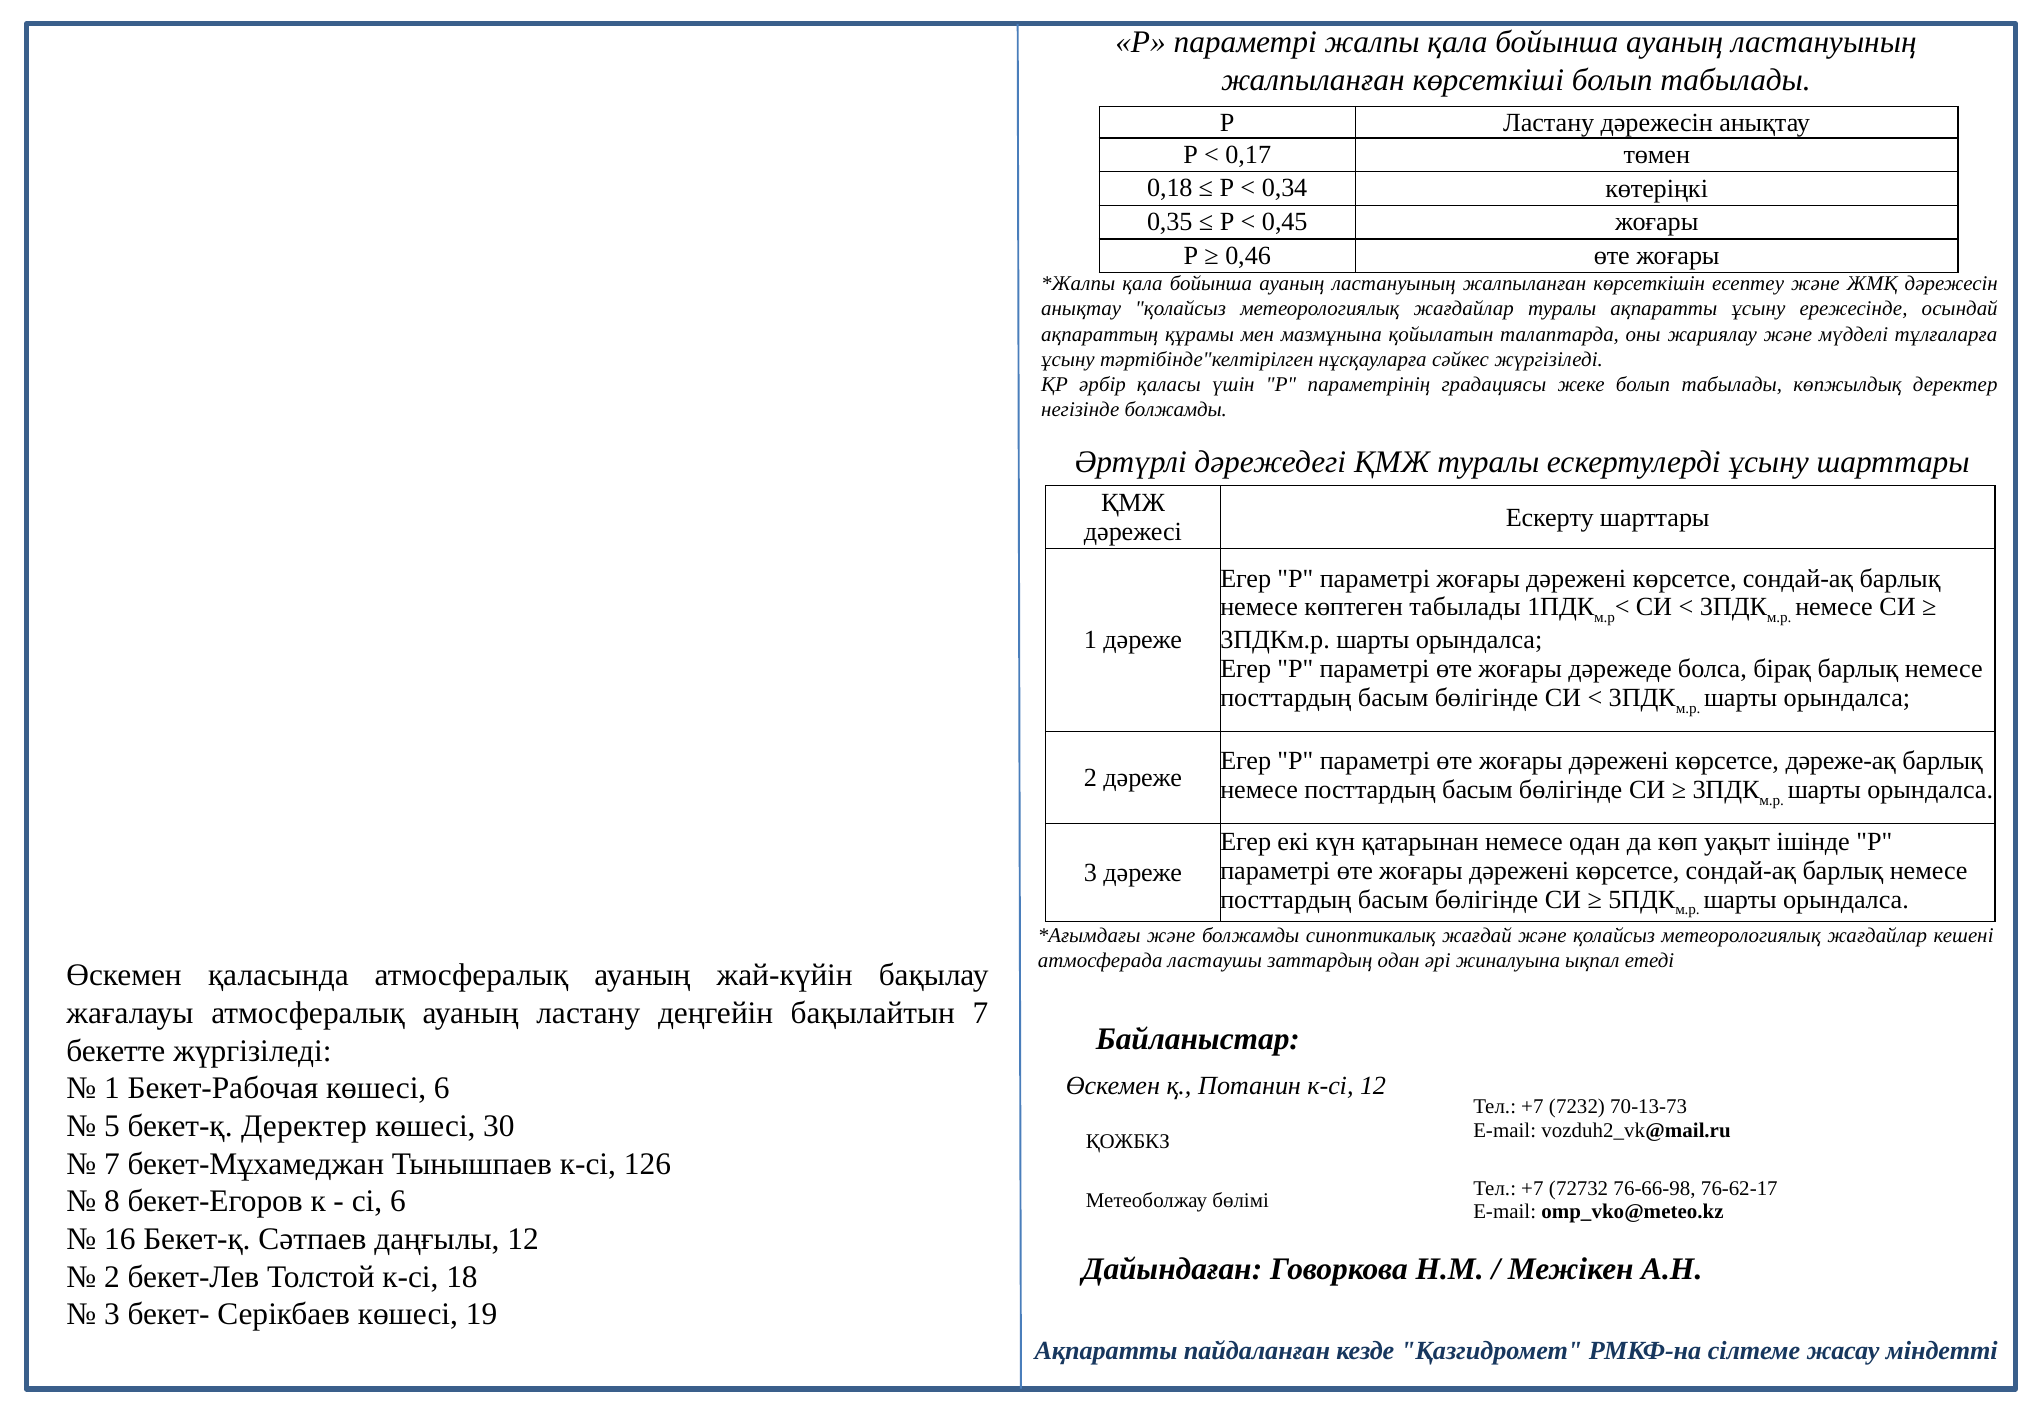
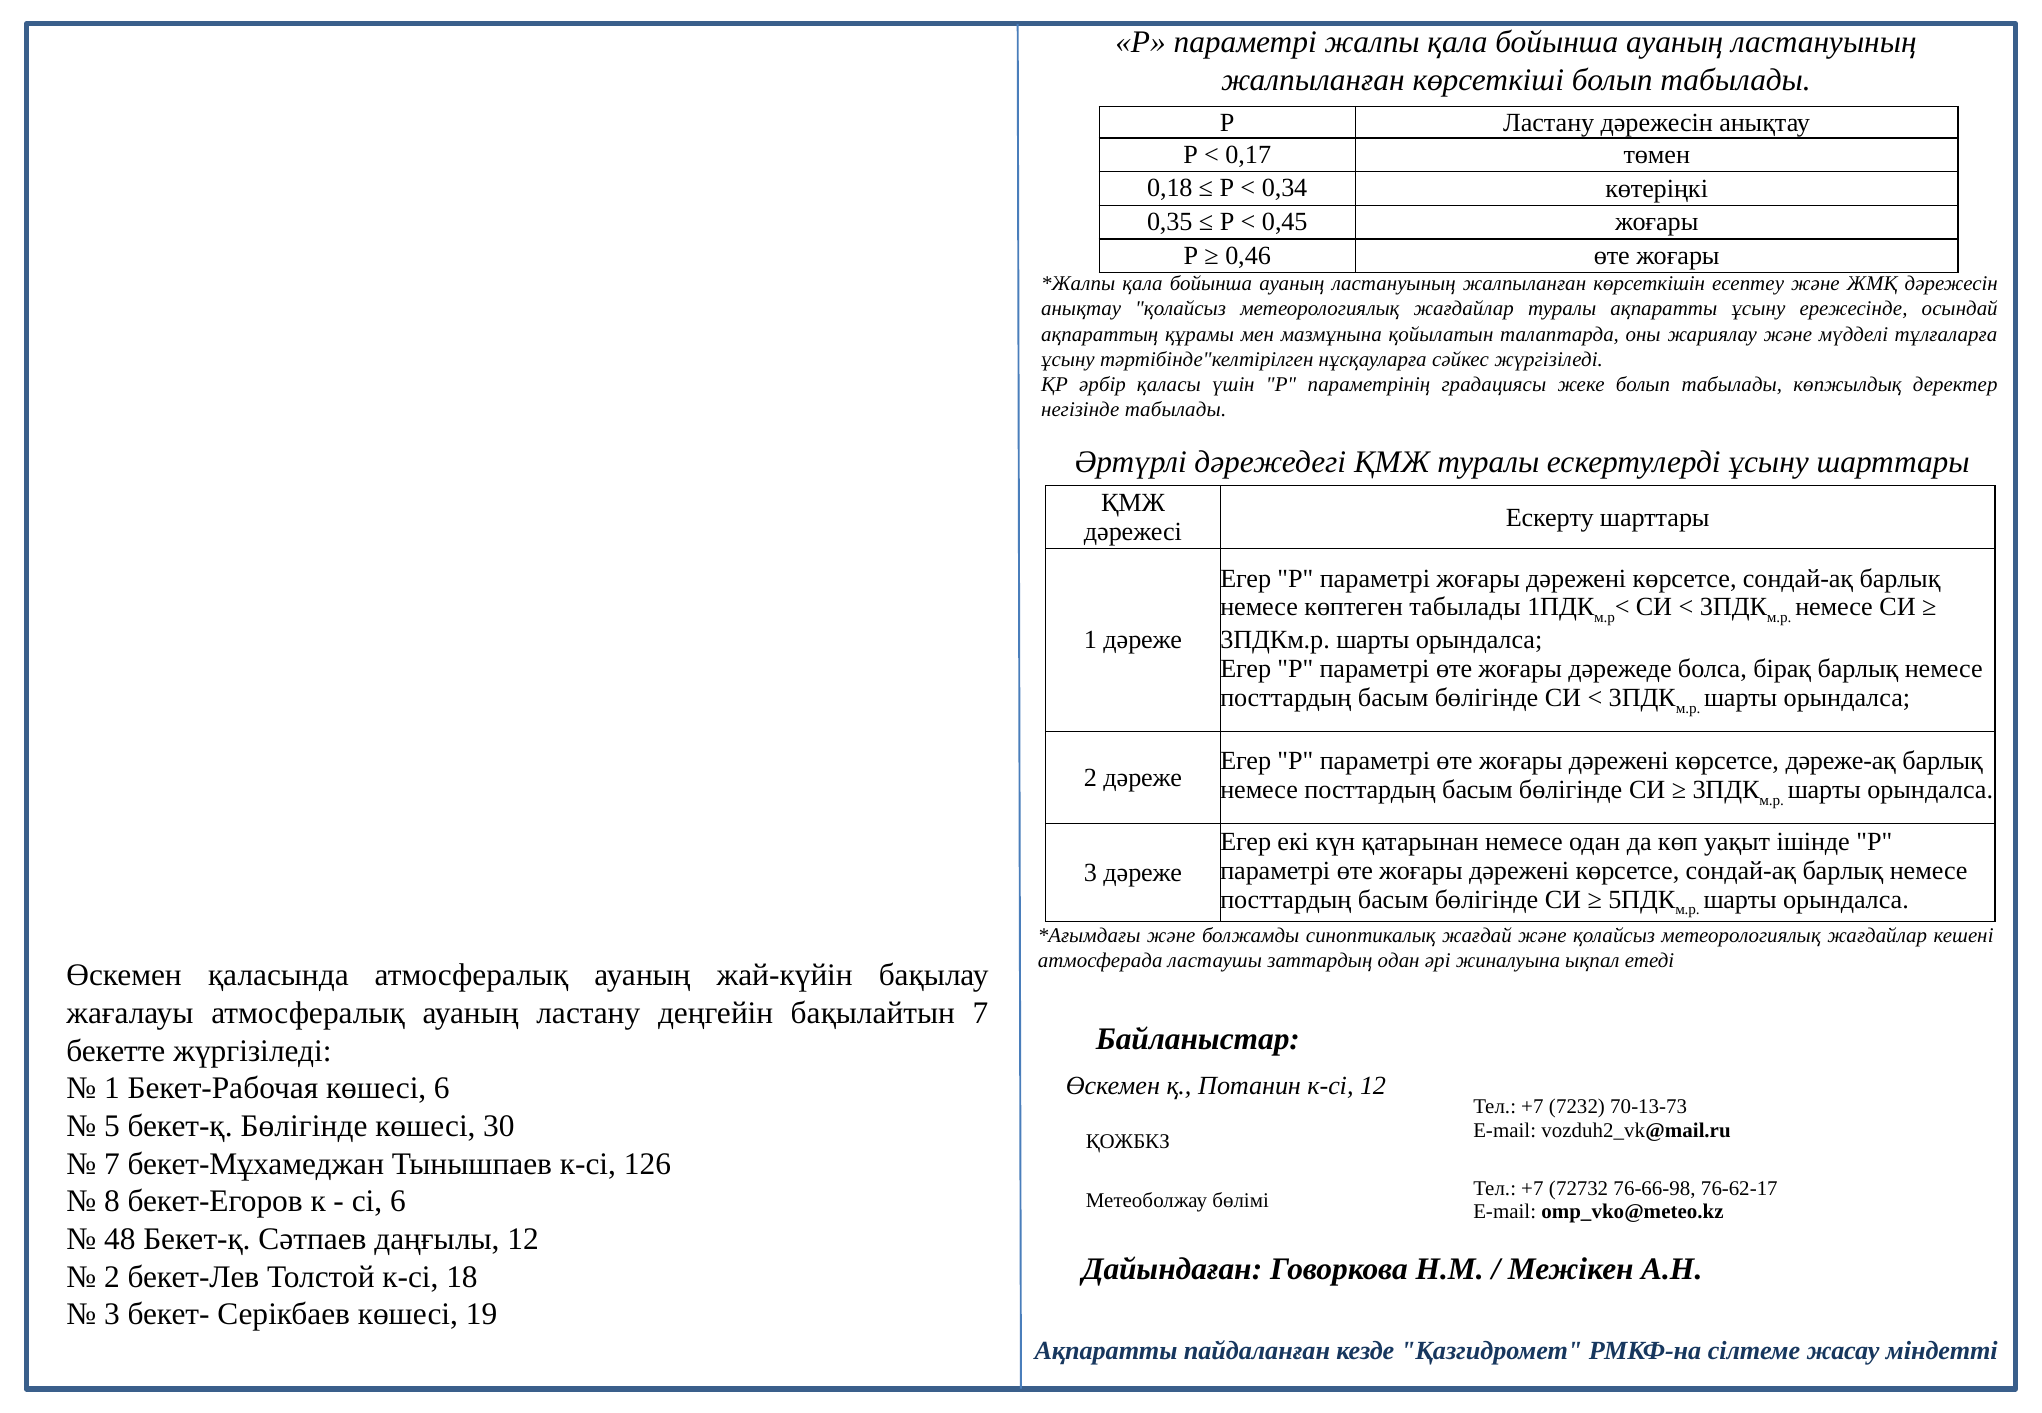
негізінде болжамды: болжамды -> табылады (1176, 410)
бекет-қ Деректер: Деректер -> Бөлігінде (304, 1127)
16: 16 -> 48 (120, 1240)
